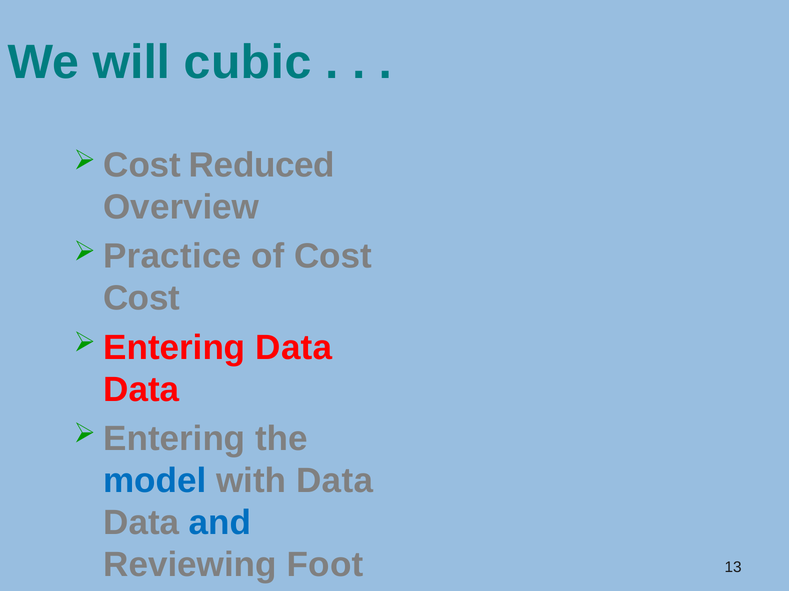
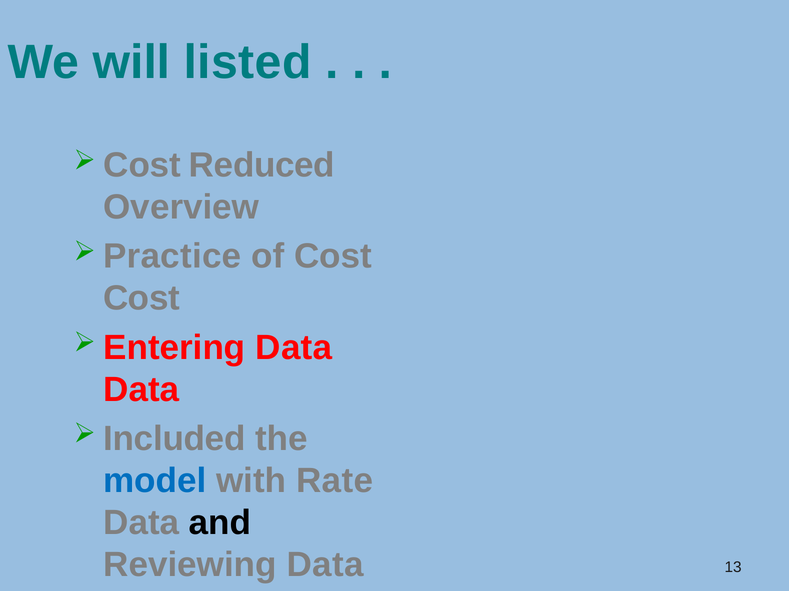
cubic: cubic -> listed (248, 63)
Entering: Entering -> Included (174, 439)
with Data: Data -> Rate (335, 481)
and colour: blue -> black (220, 523)
Reviewing Foot: Foot -> Data (325, 565)
